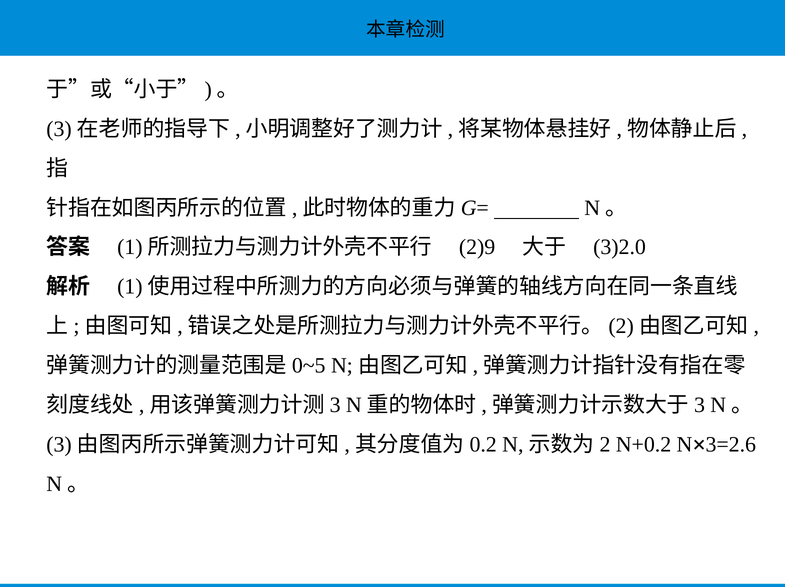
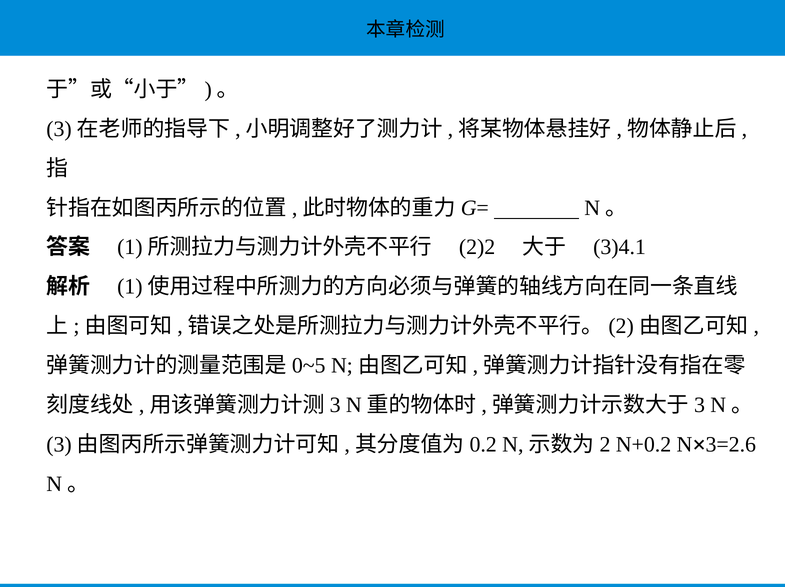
2)9: 2)9 -> 2)2 (477, 247)
3)2.0: 3)2.0 -> 3)4.1 (620, 247)
